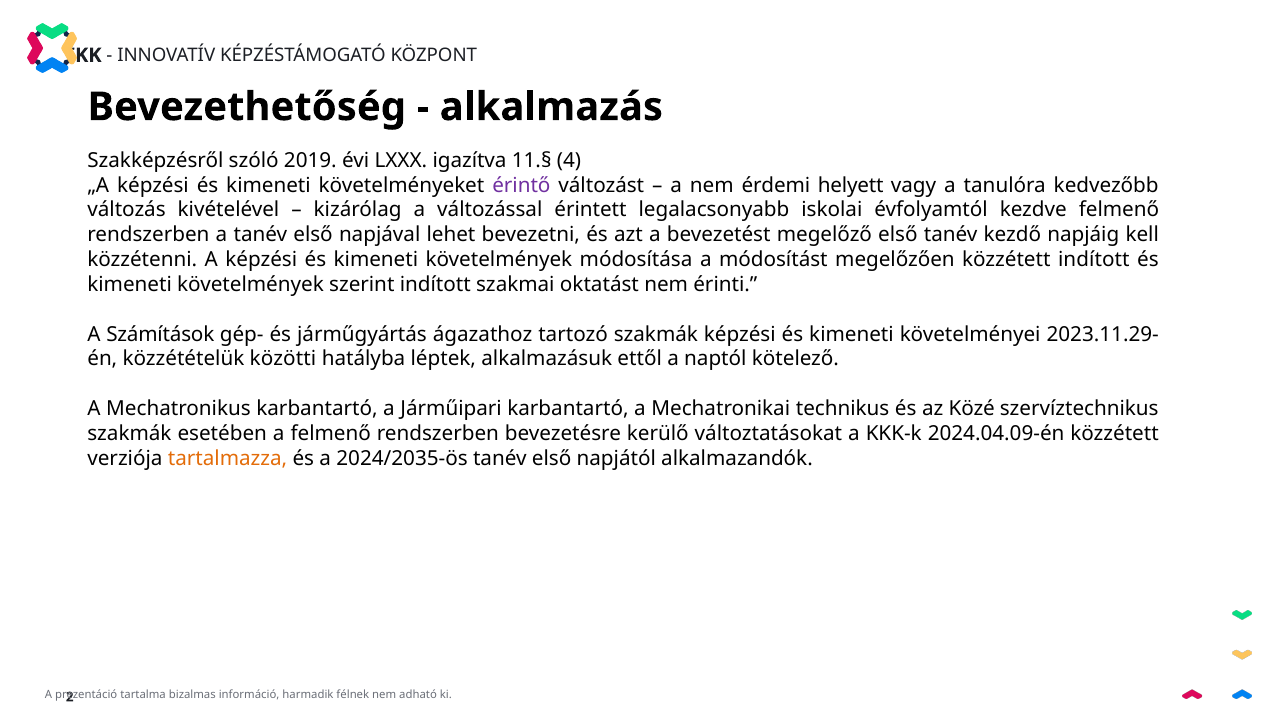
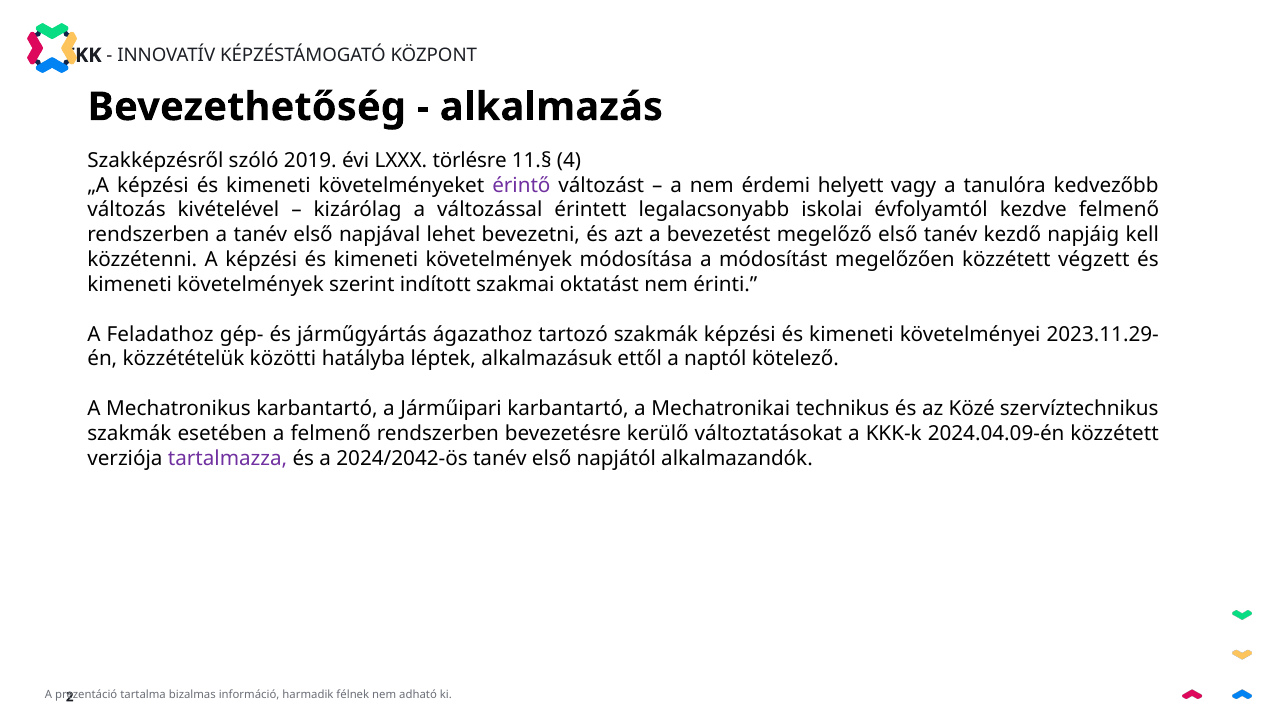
igazítva: igazítva -> törlésre (470, 161)
közzétett indított: indított -> végzett (1094, 260)
Számítások: Számítások -> Feladathoz (160, 334)
tartalmazza colour: orange -> purple (228, 459)
2024/2035-ös: 2024/2035-ös -> 2024/2042-ös (402, 459)
